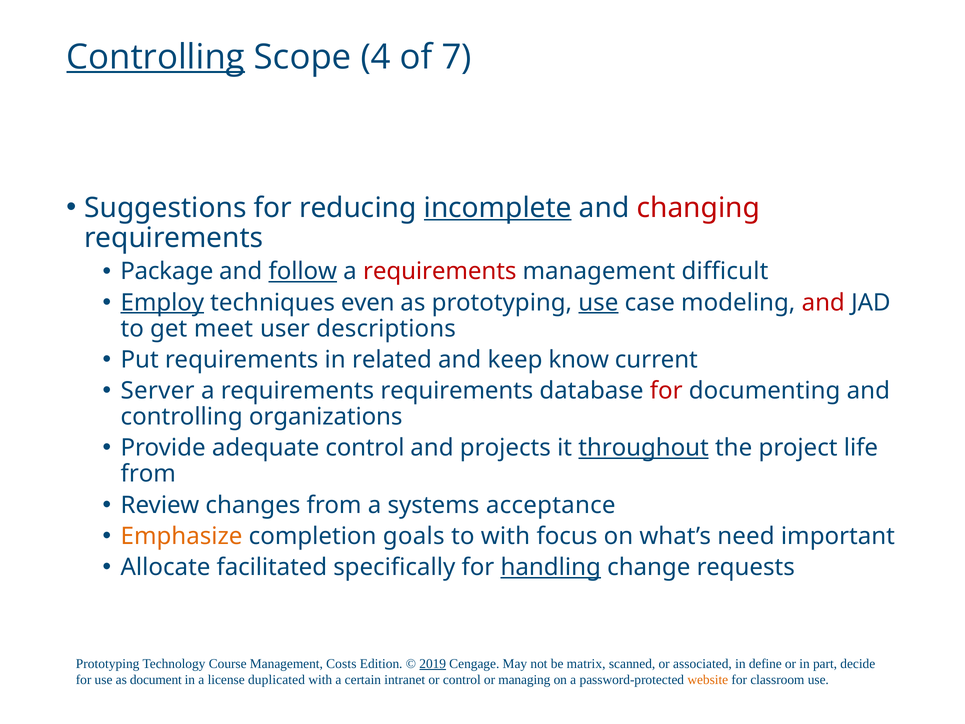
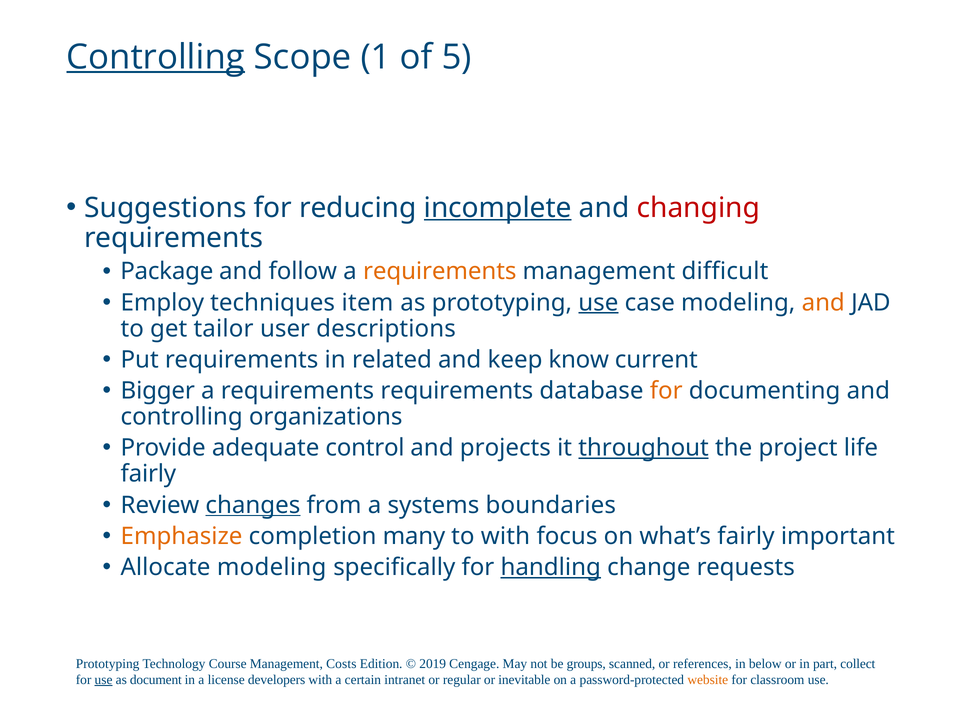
4: 4 -> 1 (376, 57)
7: 7 -> 5 (457, 57)
follow underline: present -> none (303, 271)
requirements colour: red -> orange (440, 271)
Employ underline: present -> none (162, 302)
even: even -> item (368, 302)
and colour: red -> orange (823, 302)
meet: meet -> tailor (224, 328)
Server: Server -> Bigger (158, 391)
for colour: red -> orange (666, 391)
from: from -> fairly (148, 474)
changes underline: none -> present (253, 505)
acceptance: acceptance -> boundaries (551, 505)
goals: goals -> many (414, 536)
what’s need: need -> fairly (746, 536)
Allocate facilitated: facilitated -> modeling (272, 567)
2019 underline: present -> none (433, 663)
matrix: matrix -> groups (586, 663)
associated: associated -> references (702, 663)
define: define -> below (765, 663)
decide: decide -> collect (858, 663)
use underline: none -> present (104, 680)
duplicated: duplicated -> developers (277, 680)
or control: control -> regular (462, 680)
managing: managing -> inevitable (524, 680)
